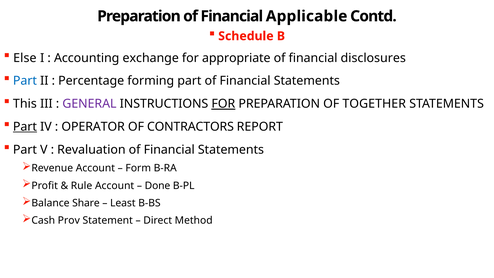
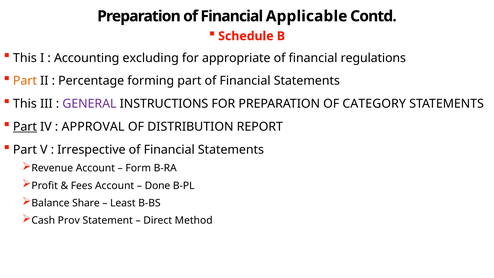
Else: Else -> This (25, 58)
exchange: exchange -> excluding (151, 58)
disclosures: disclosures -> regulations (373, 58)
Part colour: blue -> orange (25, 81)
FOR underline: present -> none (223, 104)
TOGETHER: TOGETHER -> CATEGORY (374, 104)
OPERATOR: OPERATOR -> APPROVAL (93, 127)
CONTRACTORS: CONTRACTORS -> DISTRIBUTION (190, 127)
Revaluation: Revaluation -> Irrespective (91, 150)
Rule: Rule -> Fees (82, 186)
